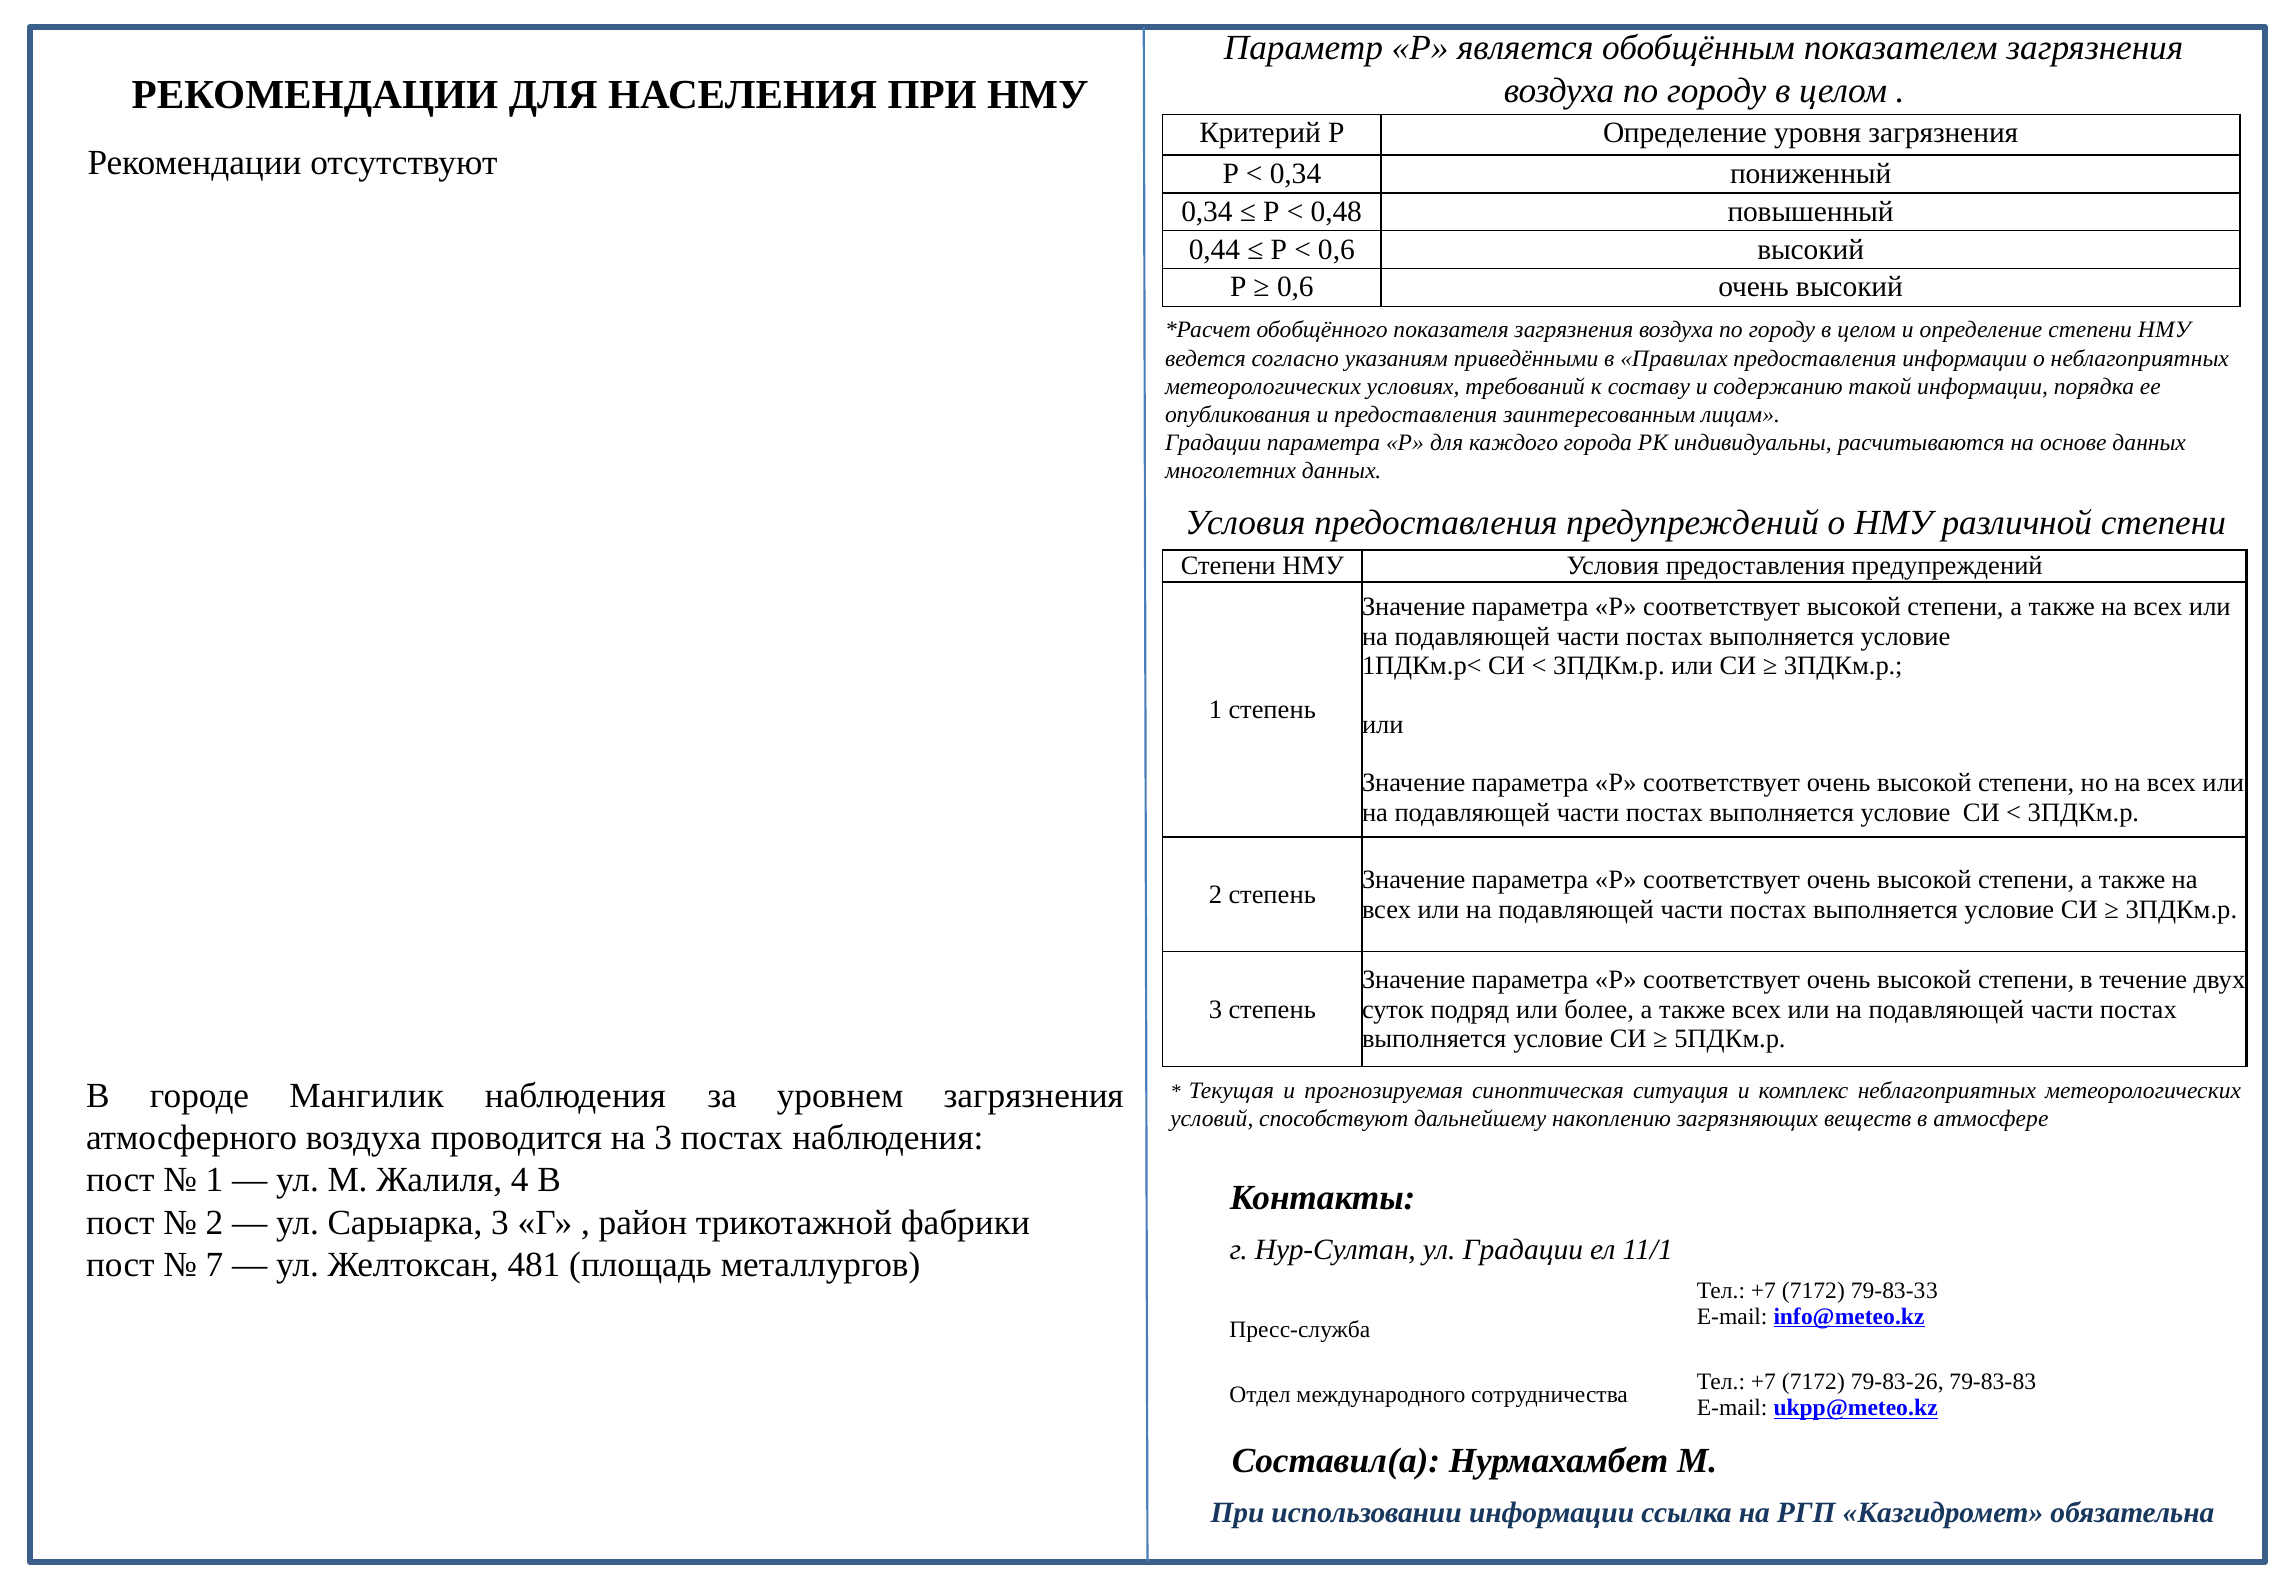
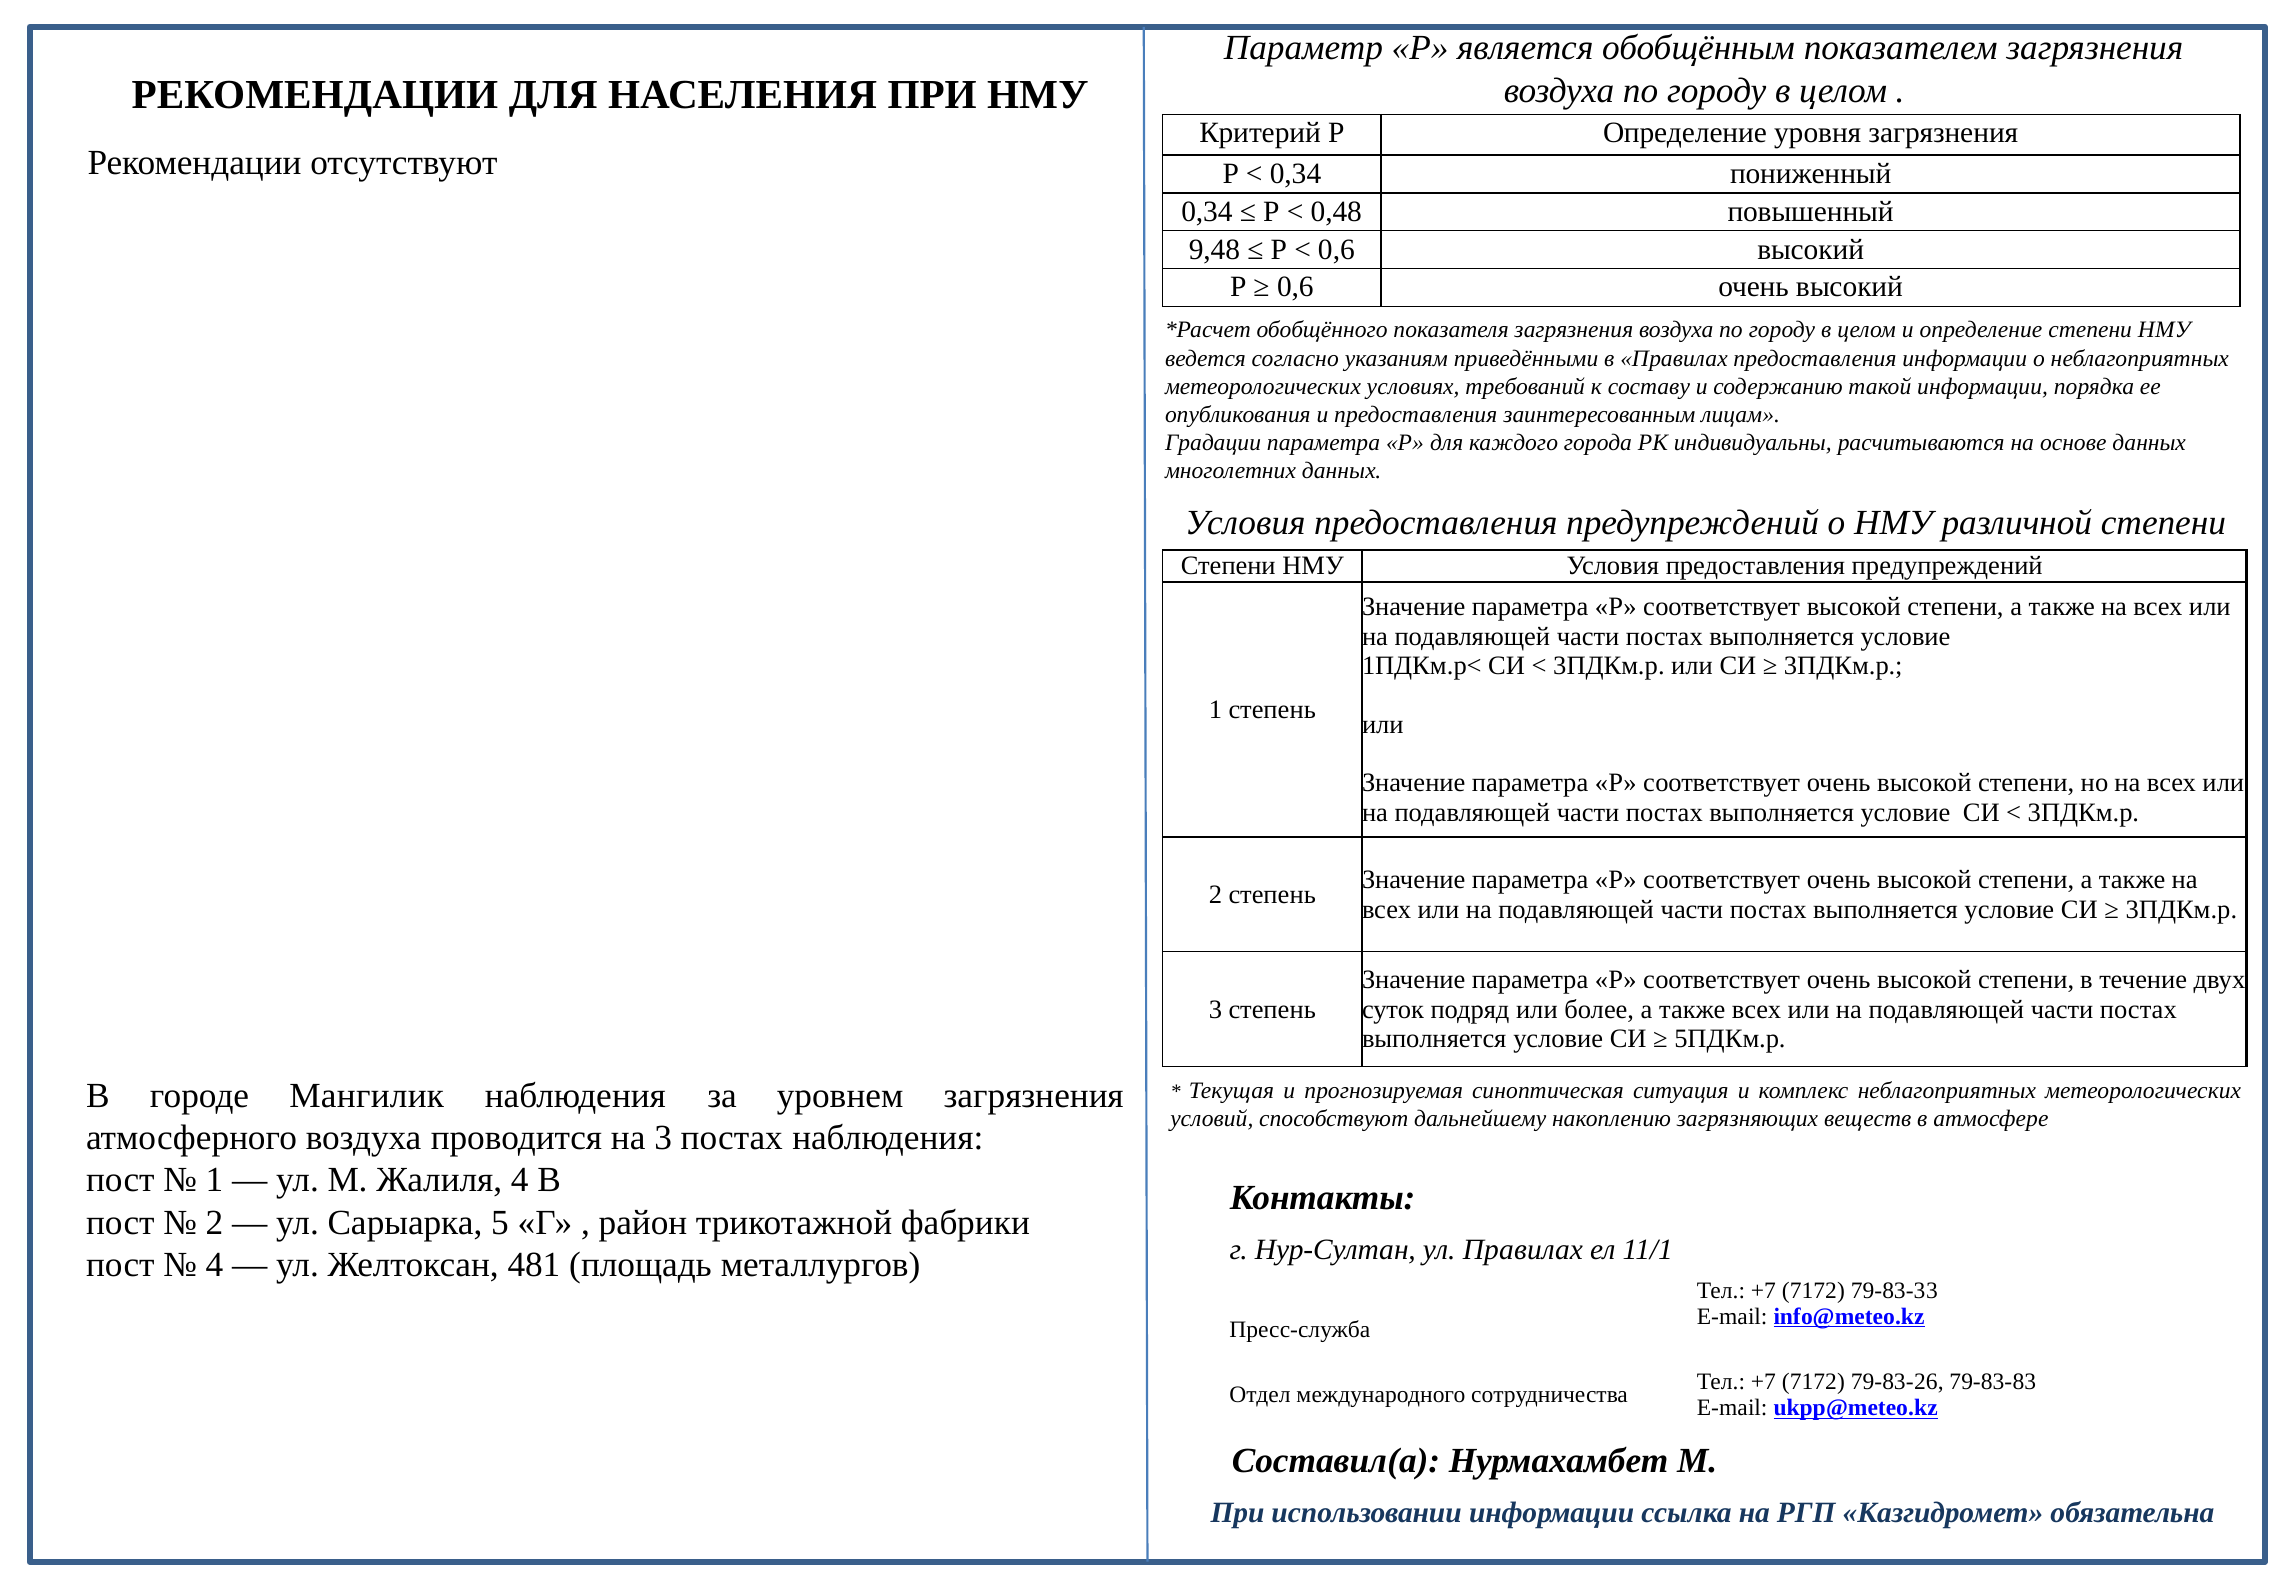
0,44: 0,44 -> 9,48 (1214, 249)
Сарыарка 3: 3 -> 5 (500, 1222)
ул Градации: Градации -> Правилах (1523, 1250)
7: 7 -> 4 (215, 1265)
